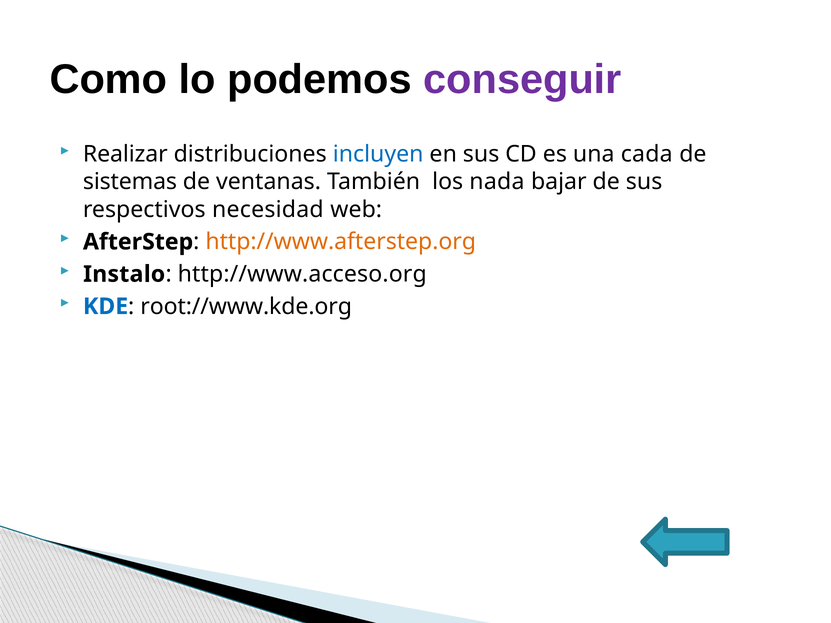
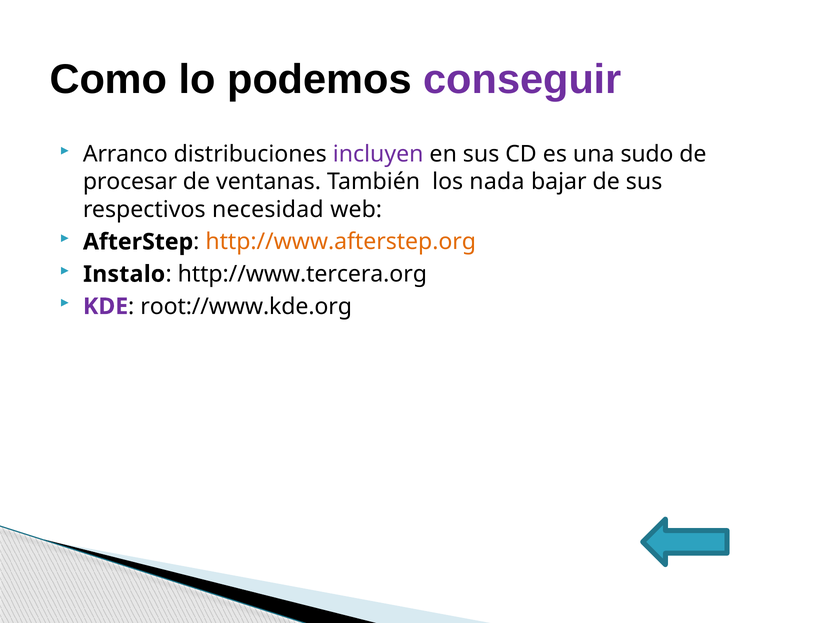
Realizar: Realizar -> Arranco (125, 154)
incluyen colour: blue -> purple (378, 154)
cada: cada -> sudo (647, 154)
sistemas: sistemas -> procesar (130, 182)
http://www.acceso.org: http://www.acceso.org -> http://www.tercera.org (302, 274)
KDE colour: blue -> purple (106, 307)
